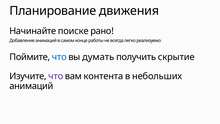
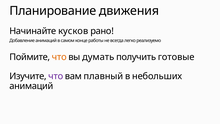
поиске: поиске -> кусков (73, 31)
что colour: blue -> orange (59, 57)
скрытие: скрытие -> готовые (176, 57)
контента: контента -> плавный (103, 76)
